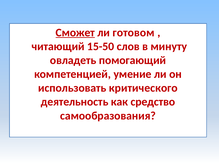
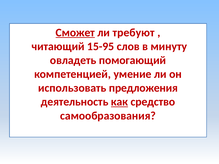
готовом: готовом -> требуют (134, 33)
15-50: 15-50 -> 15-95 (101, 47)
критического: критического -> предложения (143, 88)
как underline: none -> present (120, 102)
